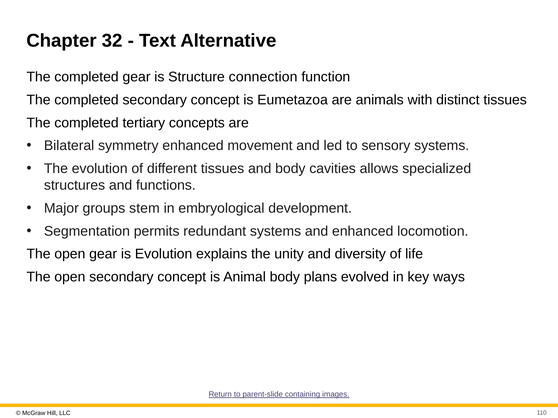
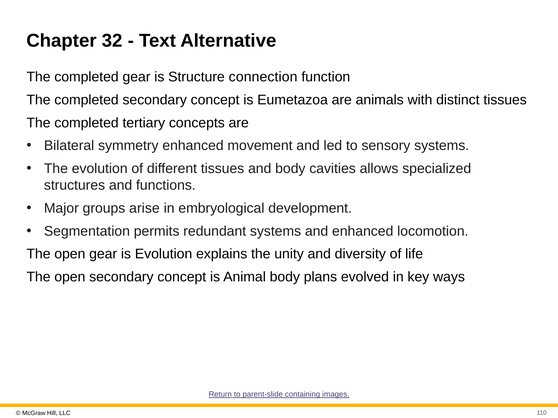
stem: stem -> arise (144, 208)
